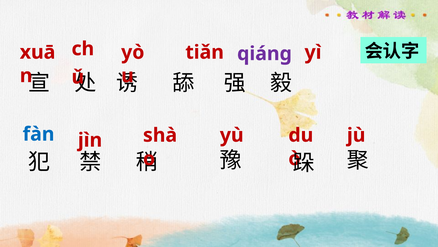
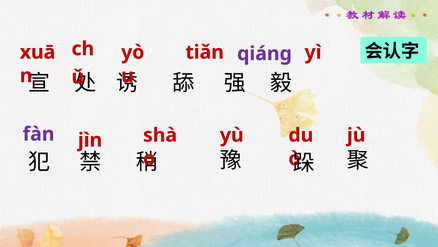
fàn colour: blue -> purple (39, 134)
